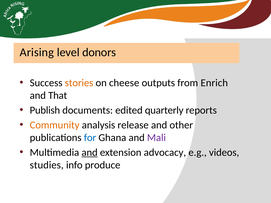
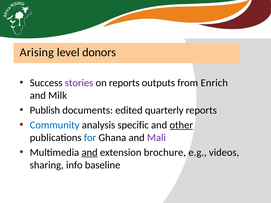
stories colour: orange -> purple (79, 83)
on cheese: cheese -> reports (124, 83)
That: That -> Milk (58, 96)
Community colour: orange -> blue (55, 125)
release: release -> specific (133, 125)
other underline: none -> present (181, 125)
advocacy: advocacy -> brochure (165, 153)
studies: studies -> sharing (47, 165)
produce: produce -> baseline (103, 165)
